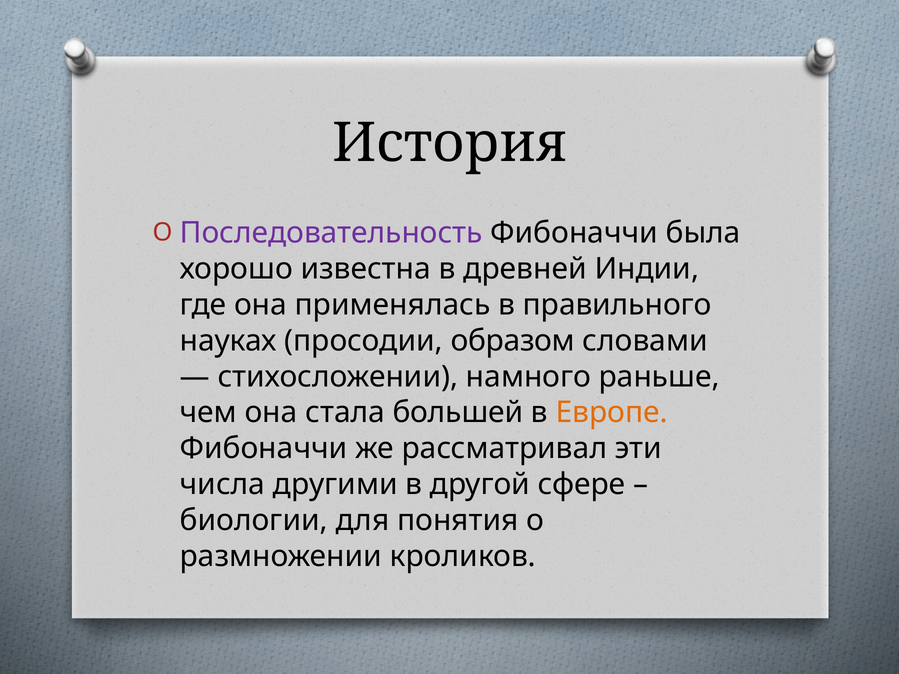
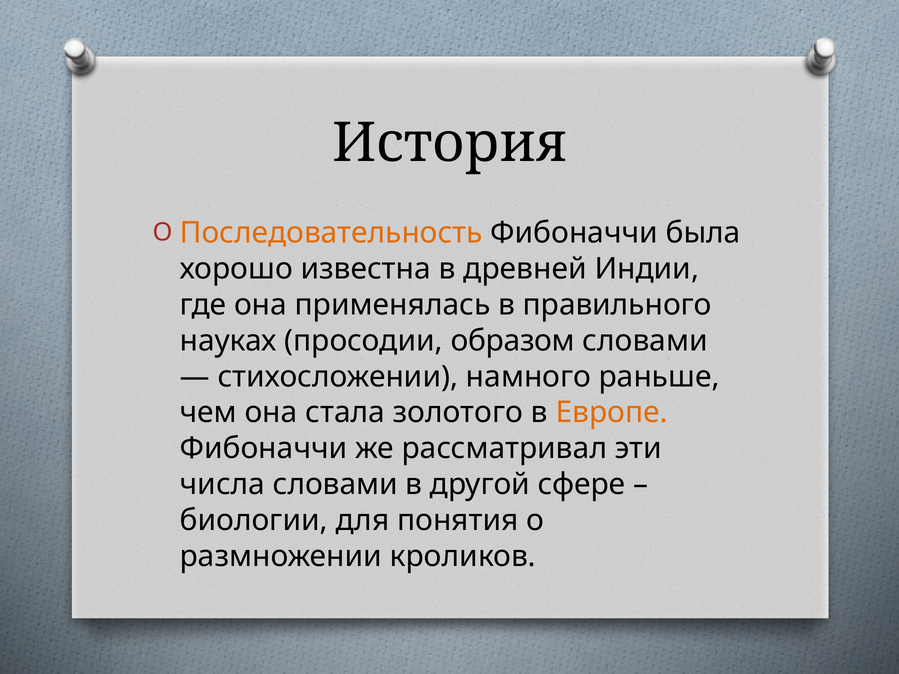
Последовательность colour: purple -> orange (331, 233)
большей: большей -> золотого (458, 413)
числа другими: другими -> словами (335, 485)
